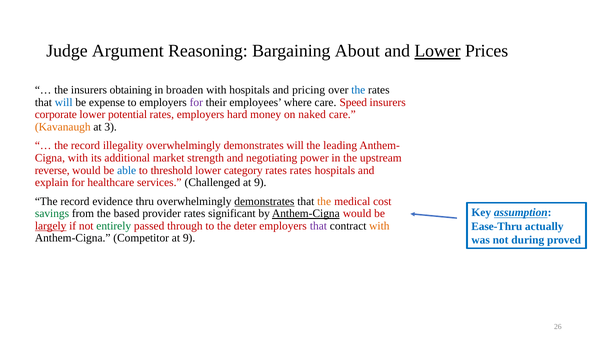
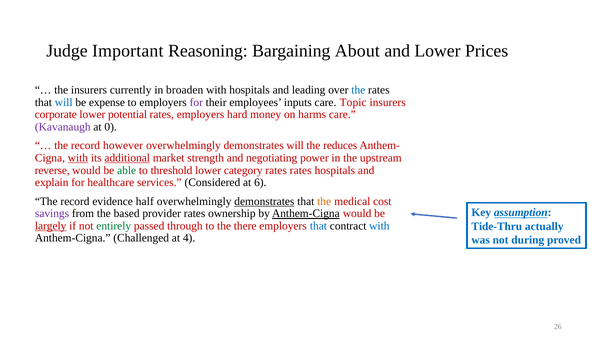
Argument: Argument -> Important (128, 51)
Lower underline: present -> none (437, 51)
obtaining: obtaining -> currently (131, 90)
pricing: pricing -> leading (309, 90)
where: where -> inputs (298, 102)
Speed: Speed -> Topic (353, 102)
naked: naked -> harms (312, 115)
Kavanaugh colour: orange -> purple (63, 127)
3: 3 -> 0 (111, 127)
illegality: illegality -> however (123, 146)
leading: leading -> reduces (340, 146)
with underline: none -> present (78, 158)
additional underline: none -> present (127, 158)
able colour: blue -> green (127, 170)
Challenged: Challenged -> Considered (212, 183)
9: 9 -> 6 (260, 183)
thru: thru -> half (145, 201)
savings colour: green -> purple (52, 214)
significant: significant -> ownership (232, 214)
deter: deter -> there (245, 226)
that colour: purple -> blue (318, 226)
with colour: orange -> blue (379, 226)
Ease-Thru: Ease-Thru -> Tide-Thru (497, 226)
Competitor: Competitor -> Challenged (141, 238)
9: 9 -> 4 (189, 238)
